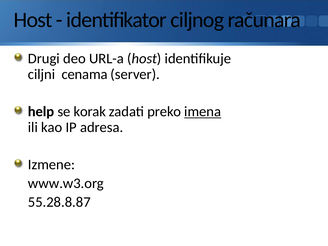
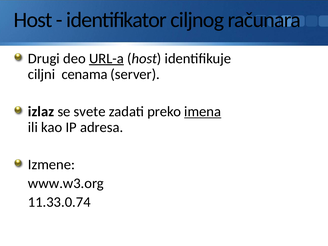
URL-a underline: none -> present (106, 58)
help: help -> izlaz (41, 112)
korak: korak -> svete (90, 112)
55.28.8.87: 55.28.8.87 -> 11.33.0.74 (59, 202)
